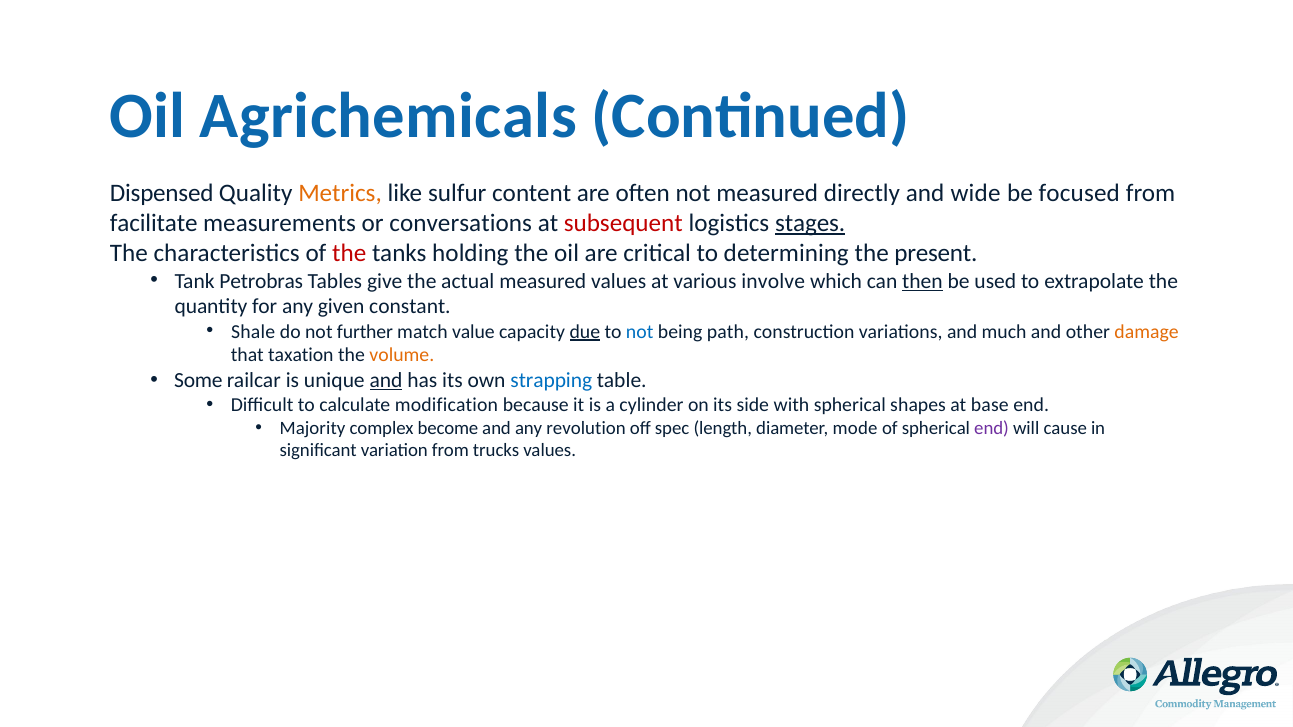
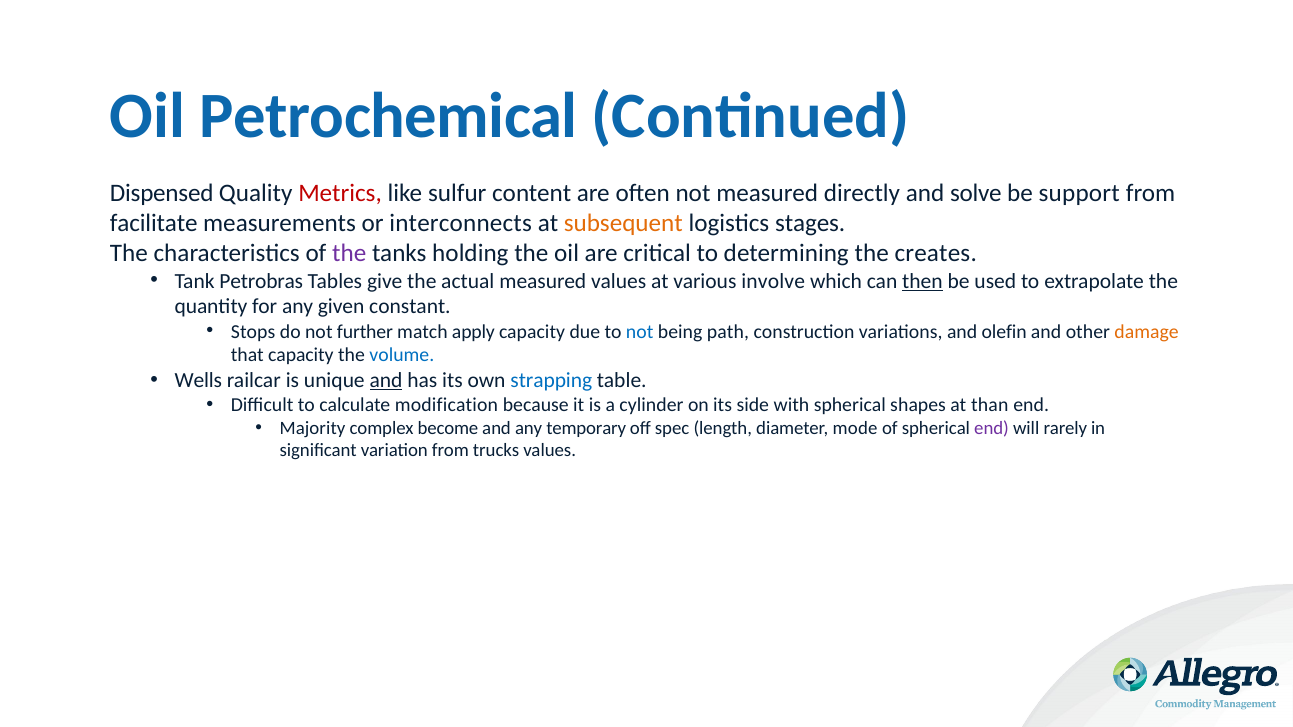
Agrichemicals: Agrichemicals -> Petrochemical (389, 116)
Metrics colour: orange -> red (340, 193)
wide: wide -> solve (976, 193)
focused: focused -> support (1079, 193)
conversations: conversations -> interconnects (461, 223)
subsequent colour: red -> orange (623, 223)
stages underline: present -> none (810, 223)
the colour: red -> purple (349, 253)
present: present -> creates (936, 253)
Shale: Shale -> Stops (253, 332)
value: value -> apply (473, 332)
due underline: present -> none (585, 332)
much: much -> olefin (1004, 332)
that taxation: taxation -> capacity (301, 355)
volume colour: orange -> blue (402, 355)
Some: Some -> Wells (198, 380)
base: base -> than (990, 405)
revolution: revolution -> temporary (586, 428)
cause: cause -> rarely (1065, 428)
